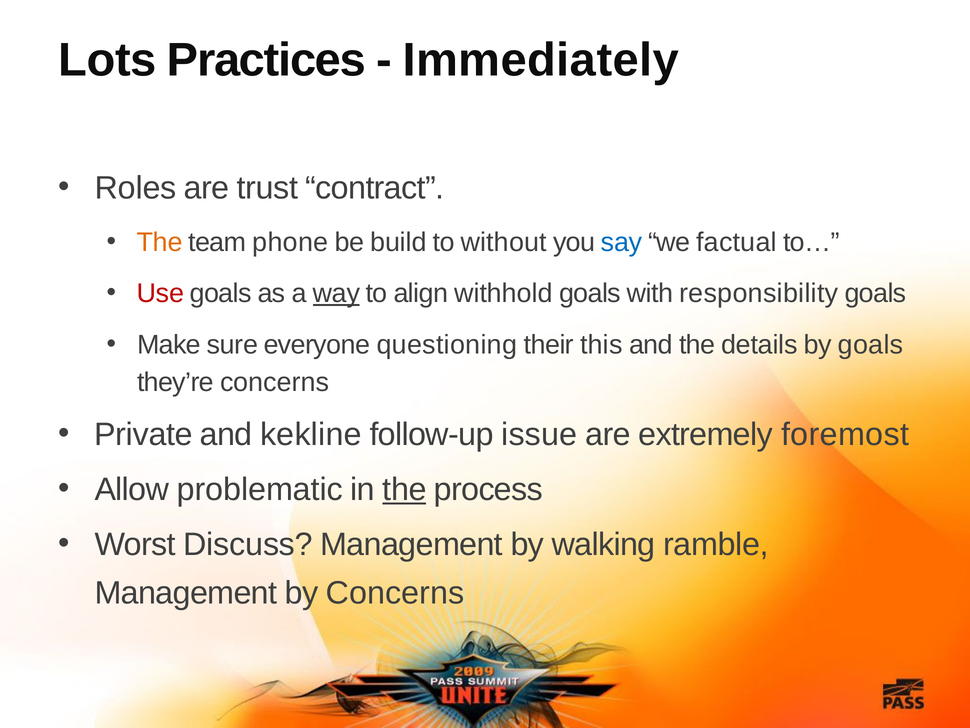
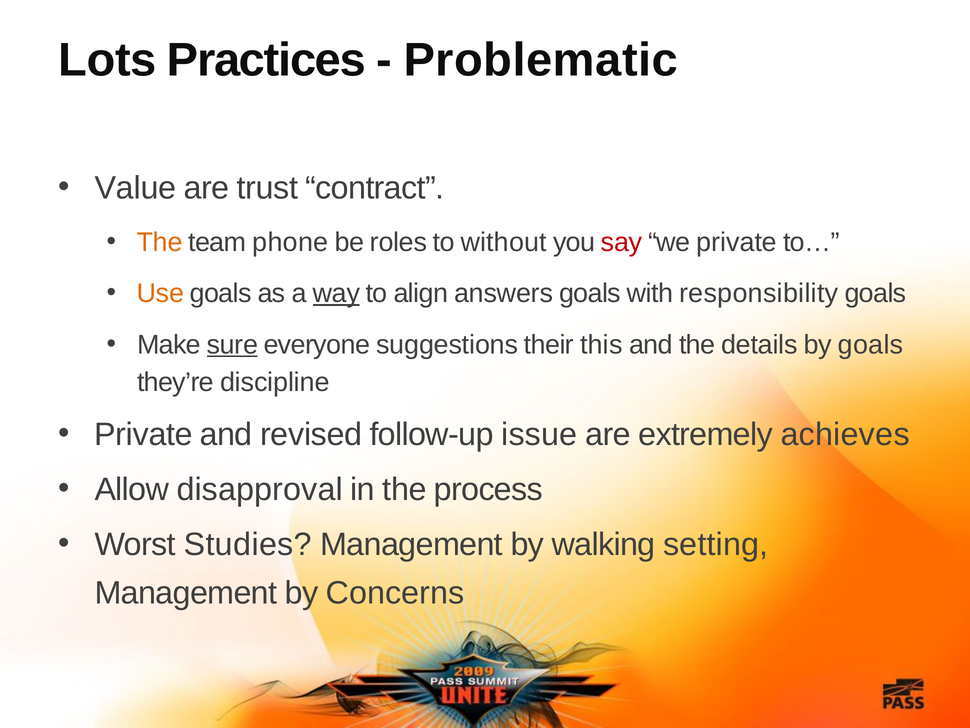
Immediately: Immediately -> Problematic (541, 60)
Roles: Roles -> Value (136, 188)
build: build -> roles (399, 242)
say colour: blue -> red (622, 242)
we factual: factual -> private (737, 242)
Use colour: red -> orange (160, 293)
withhold: withhold -> answers (504, 293)
sure underline: none -> present (232, 344)
questioning: questioning -> suggestions (447, 344)
they’re concerns: concerns -> discipline (275, 382)
kekline: kekline -> revised (311, 434)
foremost: foremost -> achieves (845, 434)
problematic: problematic -> disapproval (260, 489)
the underline: present -> none (405, 489)
Discuss: Discuss -> Studies (248, 544)
ramble: ramble -> setting (716, 544)
